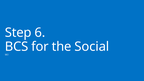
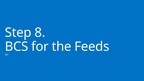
6: 6 -> 8 (40, 33)
Social: Social -> Feeds (92, 47)
